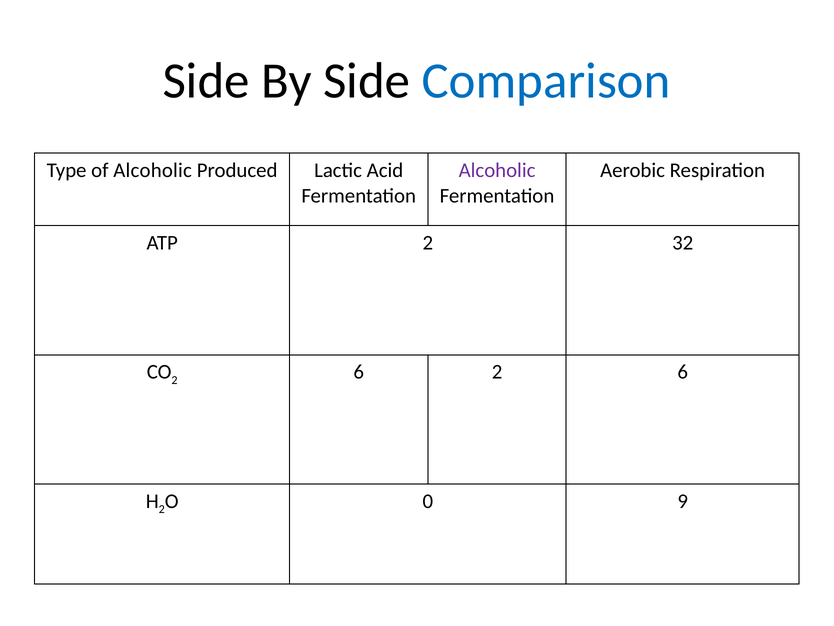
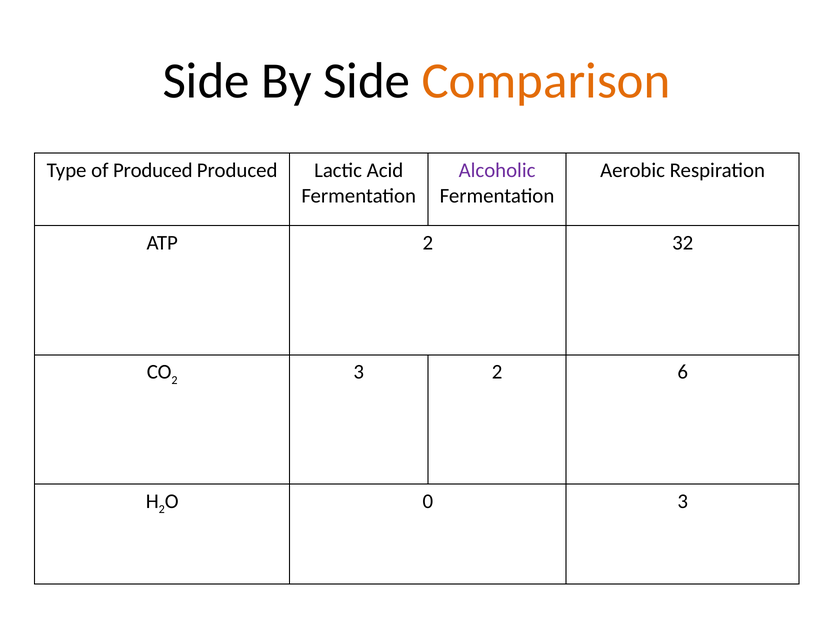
Comparison colour: blue -> orange (546, 81)
of Alcoholic: Alcoholic -> Produced (153, 170)
6: 6 -> 3 (359, 372)
0 9: 9 -> 3 (683, 501)
